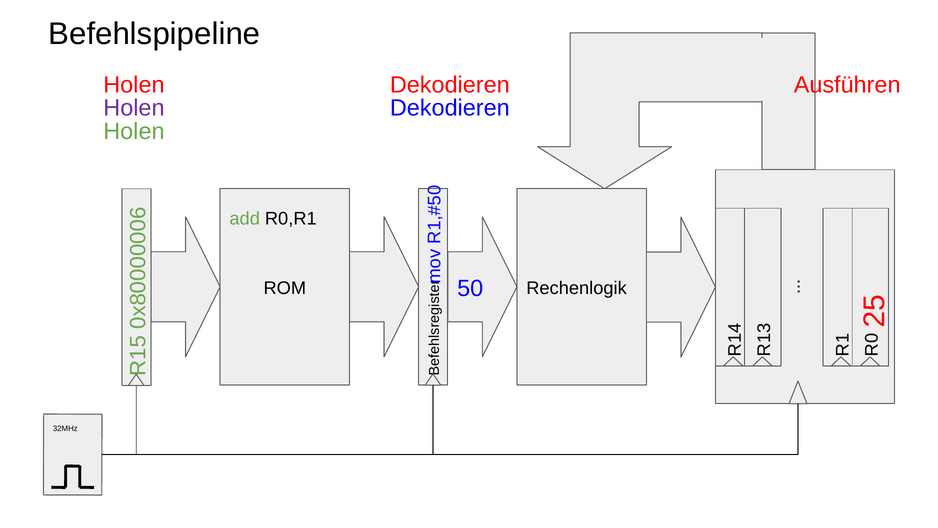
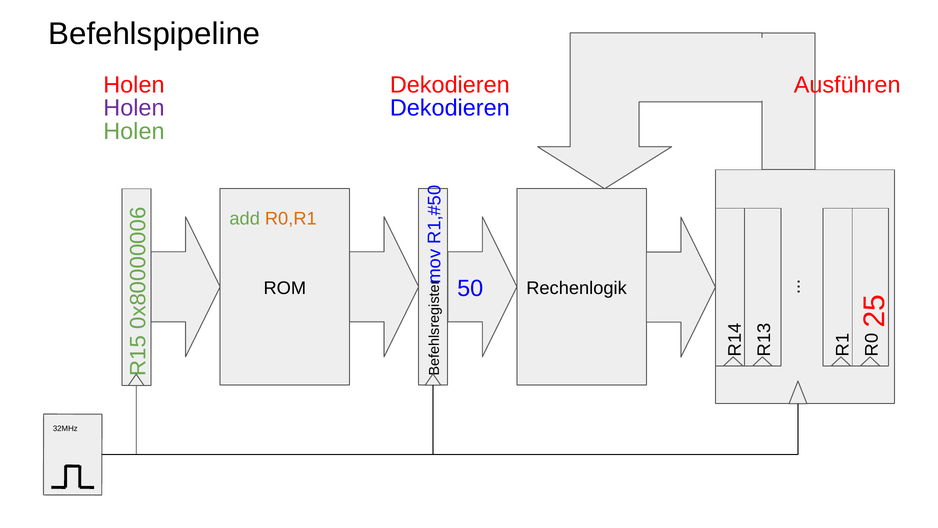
R0,R1 colour: black -> orange (291, 218)
